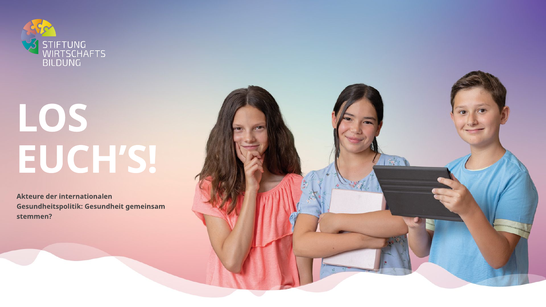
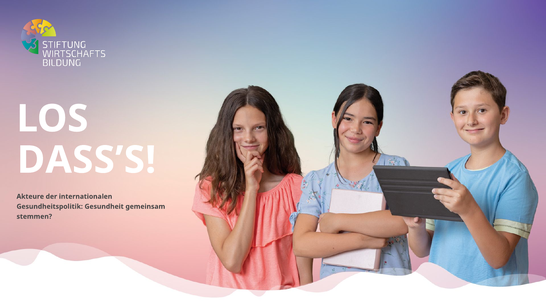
EUCH’S: EUCH’S -> DASS’S (87, 160)
